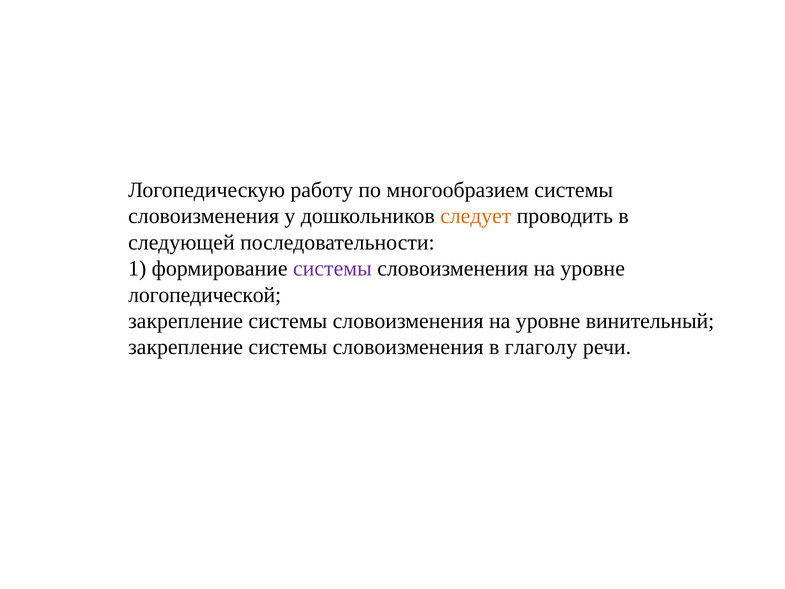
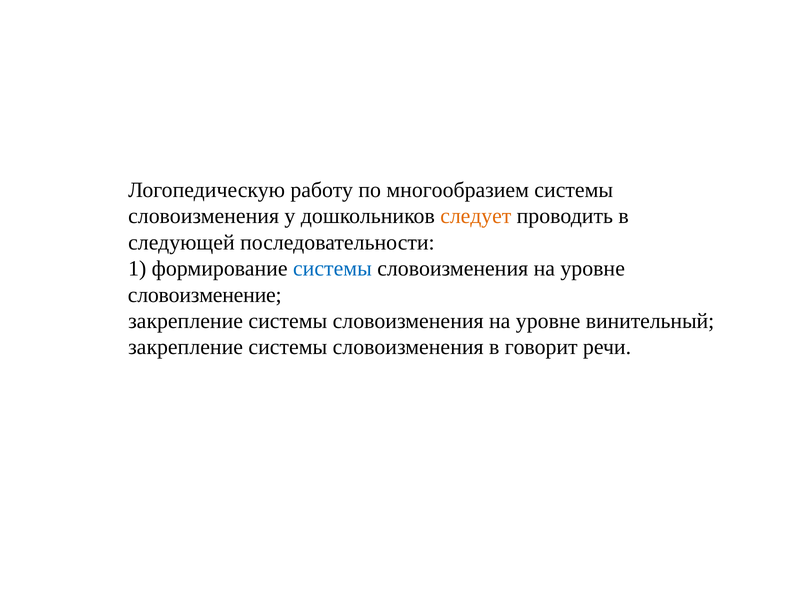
системы colour: purple -> blue (332, 269)
логопедической: логопедической -> словоизменение (205, 295)
глаголу: глаголу -> говорит (541, 347)
